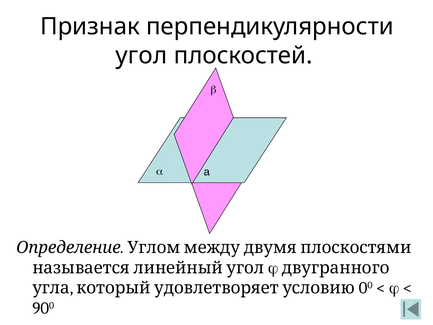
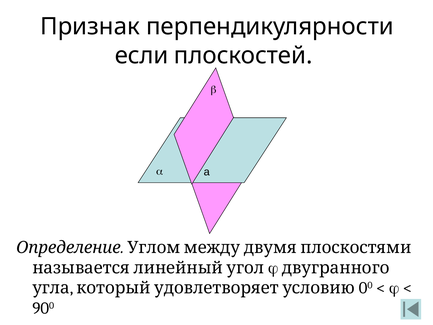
угол: угол -> если (142, 55)
